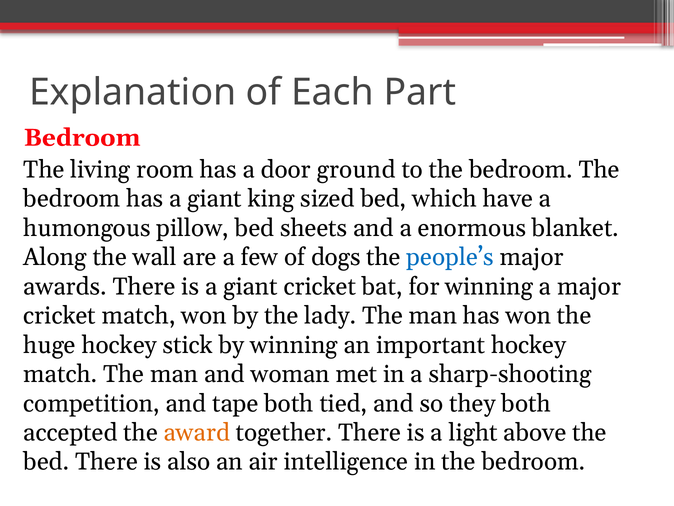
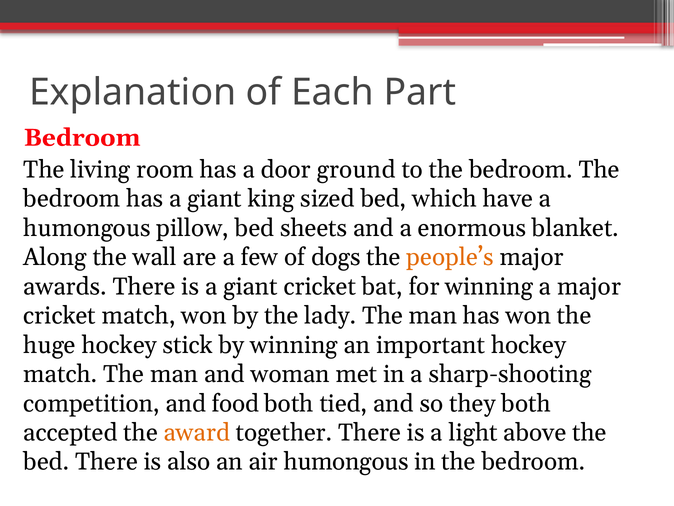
people’s colour: blue -> orange (450, 257)
tape: tape -> food (235, 403)
air intelligence: intelligence -> humongous (346, 461)
